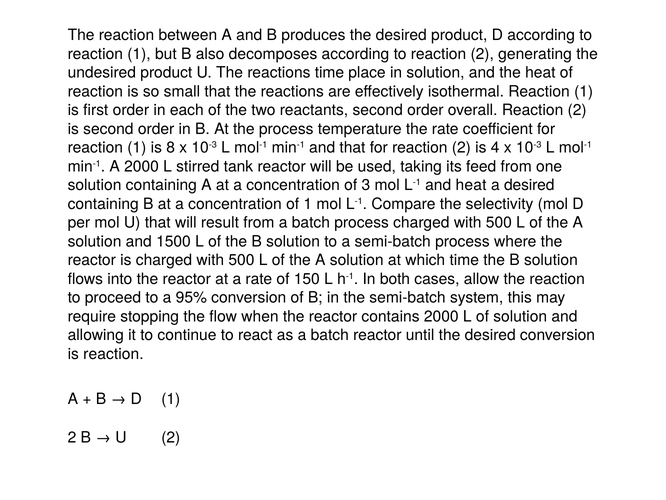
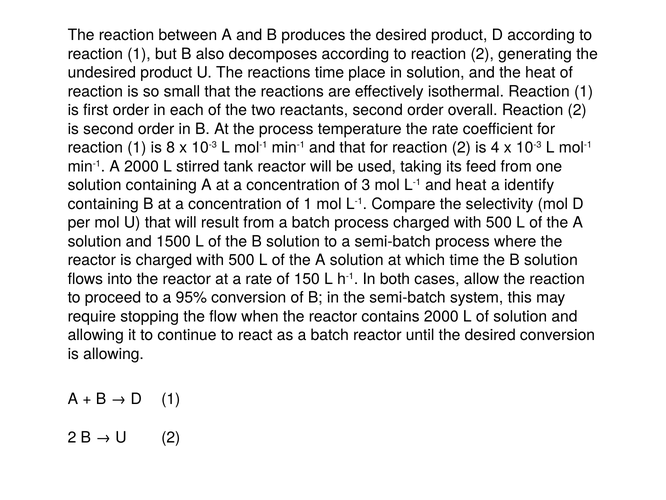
a desired: desired -> identify (529, 185)
is reaction: reaction -> allowing (114, 354)
